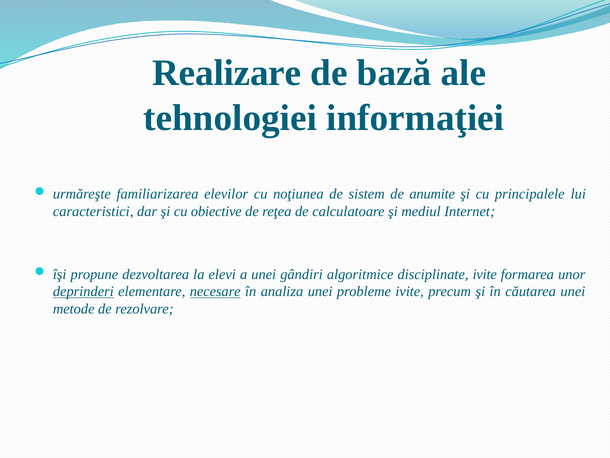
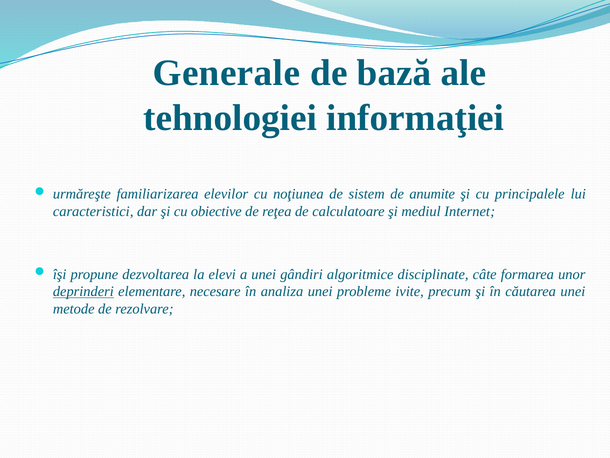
Realizare: Realizare -> Generale (226, 73)
disciplinate ivite: ivite -> câte (485, 274)
necesare underline: present -> none (215, 291)
